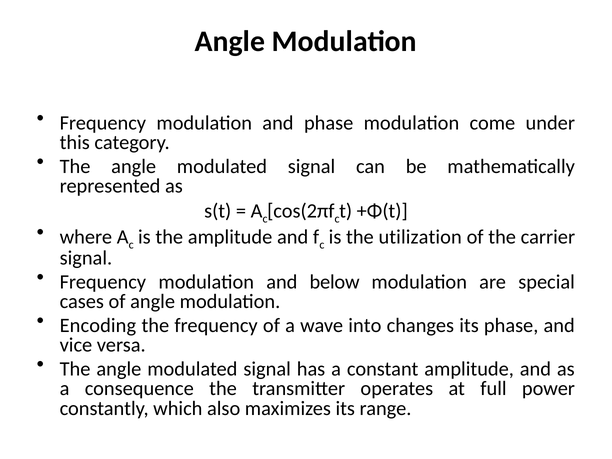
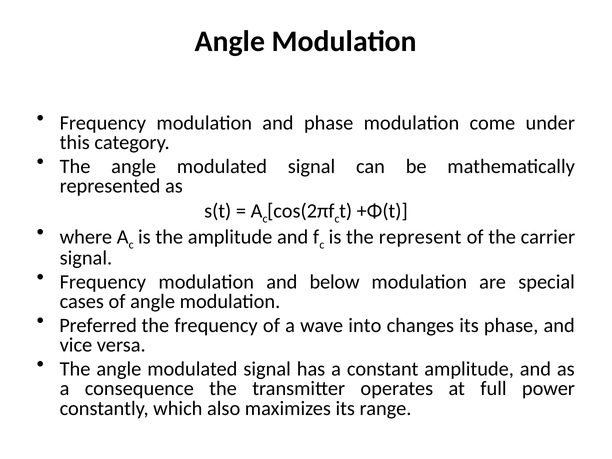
utilization: utilization -> represent (420, 237)
Encoding: Encoding -> Preferred (98, 326)
